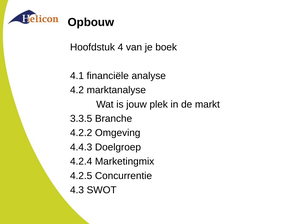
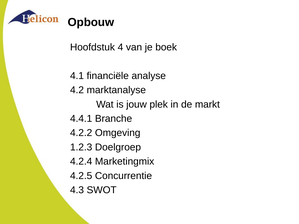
3.3.5: 3.3.5 -> 4.4.1 (81, 119)
4.4.3: 4.4.3 -> 1.2.3 (81, 147)
